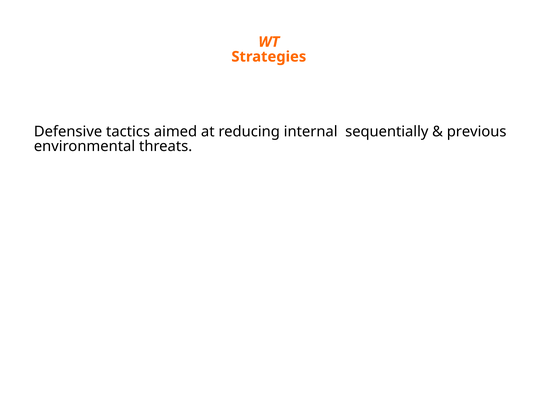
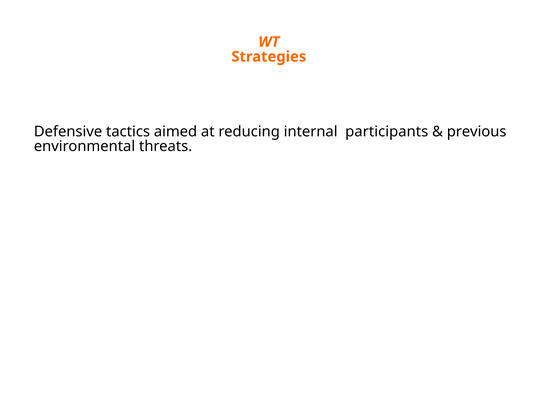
sequentially: sequentially -> participants (387, 132)
